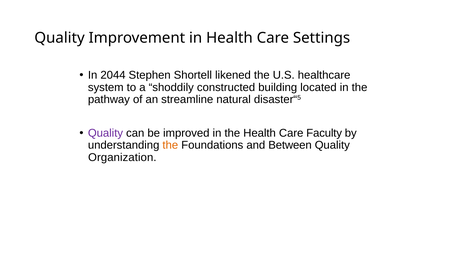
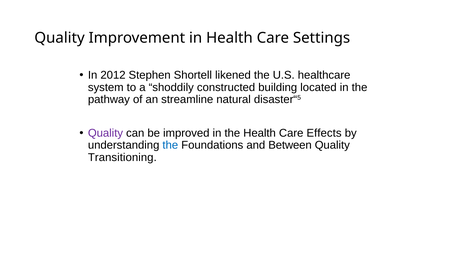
2044: 2044 -> 2012 (113, 75)
Faculty: Faculty -> Effects (324, 133)
the colour: orange -> blue (170, 146)
Organization: Organization -> Transitioning (122, 158)
